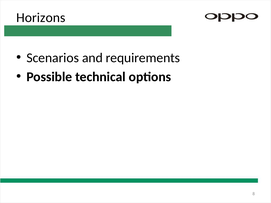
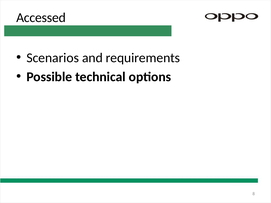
Horizons: Horizons -> Accessed (41, 18)
